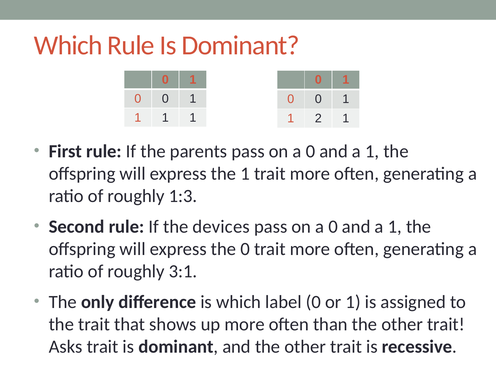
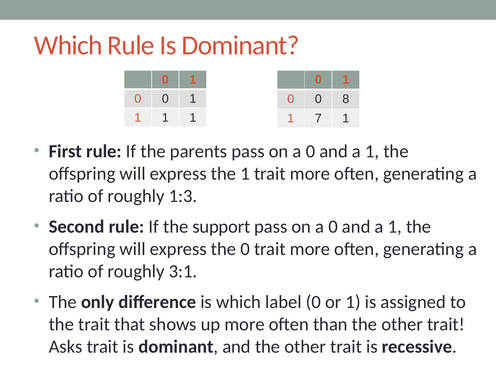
1: 1 -> 8 (346, 99)
2: 2 -> 7 (318, 118)
devices: devices -> support (221, 227)
